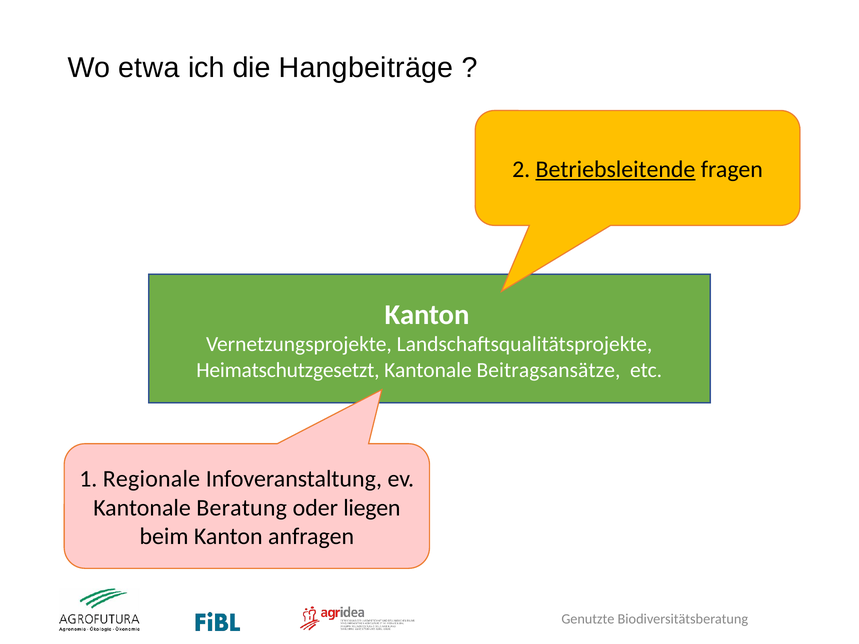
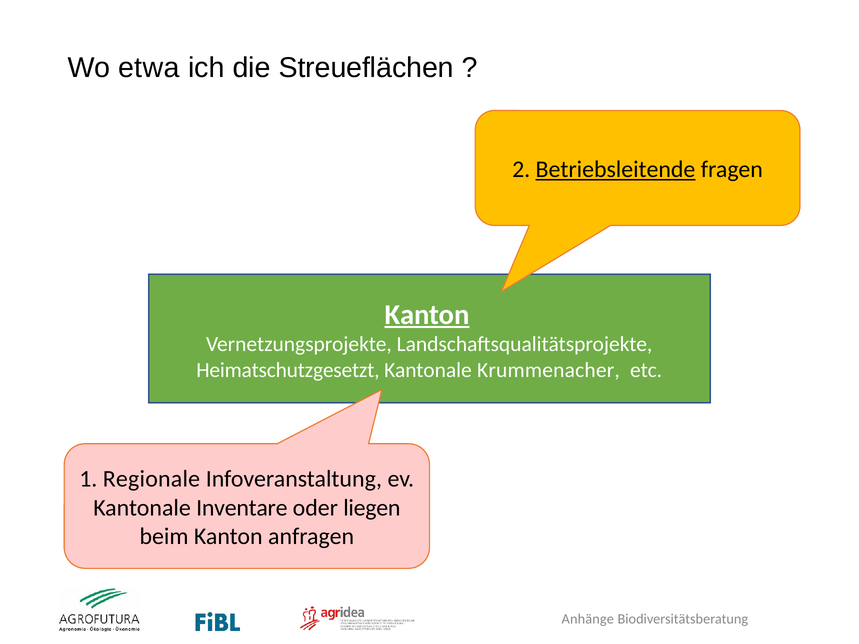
Hangbeiträge: Hangbeiträge -> Streueflächen (366, 68)
Kanton underline: none -> present (427, 315)
Beitragsansätze: Beitragsansätze -> Krummenacher (548, 370)
Beratung: Beratung -> Inventare (242, 508)
Genutzte: Genutzte -> Anhänge (588, 619)
